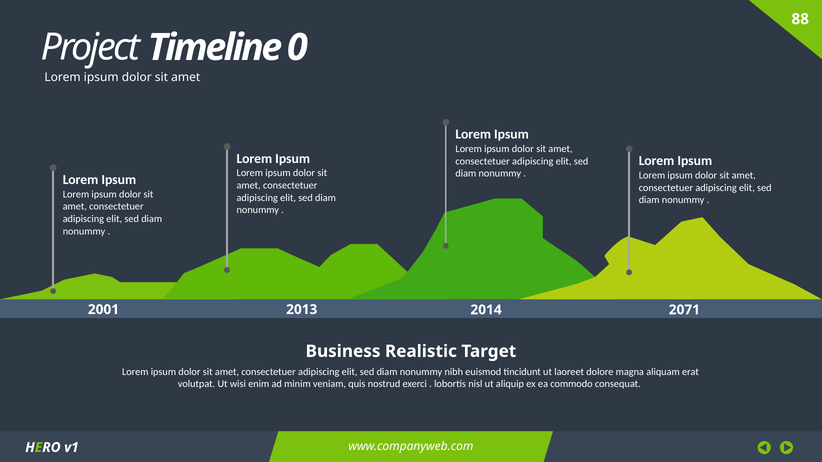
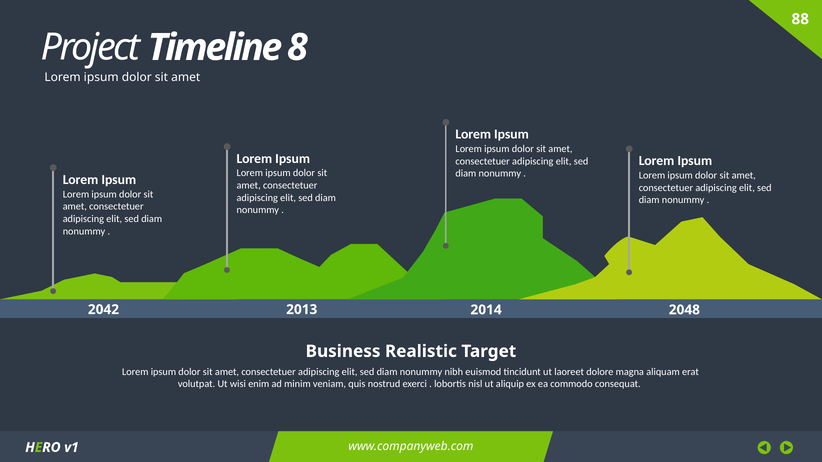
0: 0 -> 8 (297, 48)
2001: 2001 -> 2042 (103, 310)
2071: 2071 -> 2048 (684, 310)
